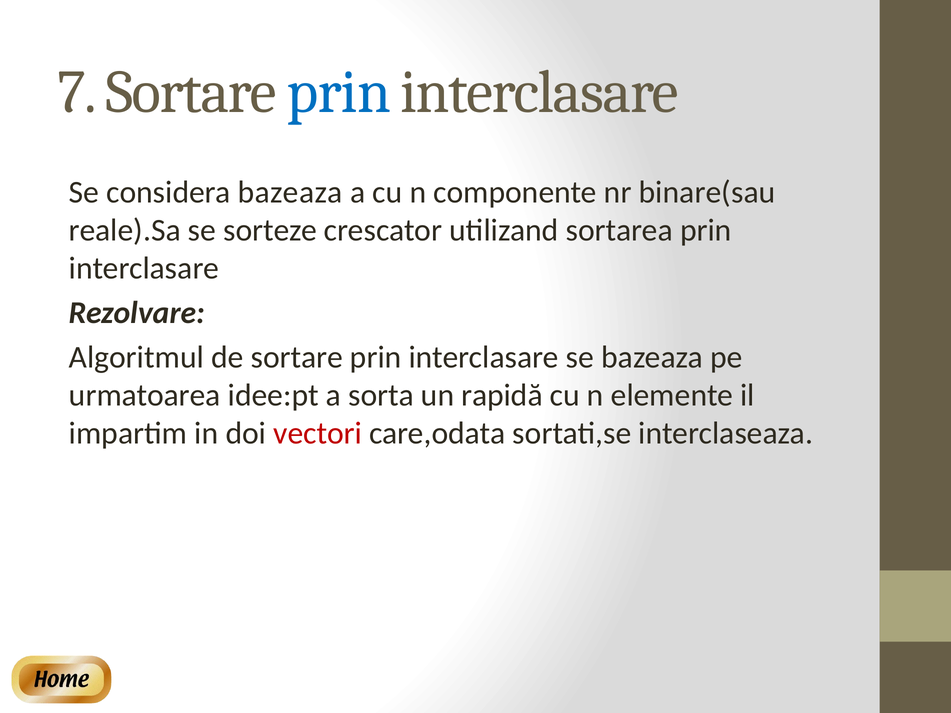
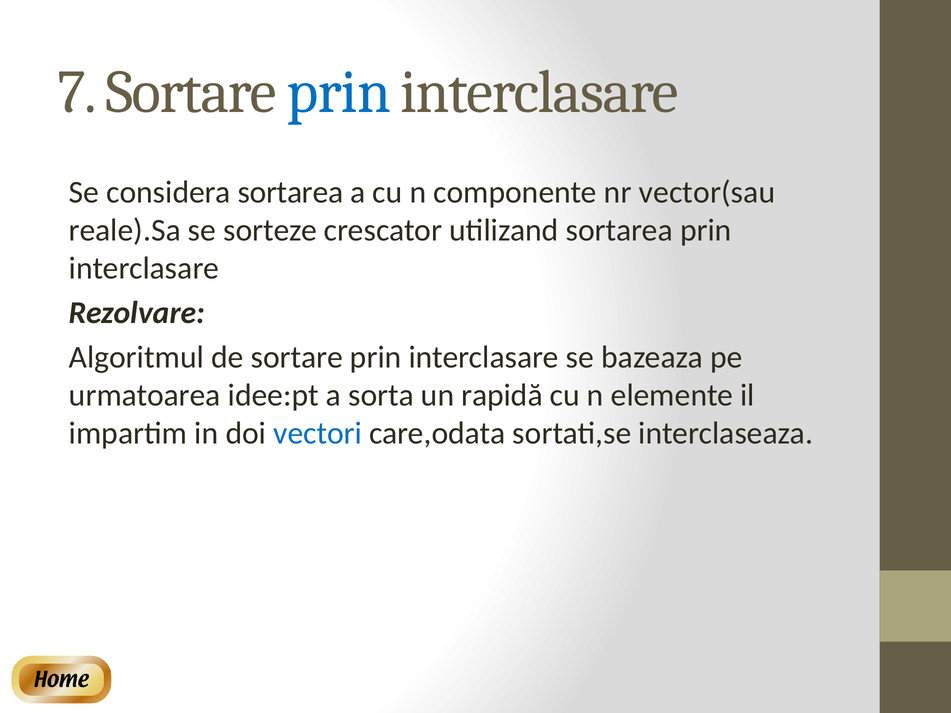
considera bazeaza: bazeaza -> sortarea (290, 192)
binare(sau: binare(sau -> vector(sau (707, 192)
vectori colour: red -> blue (318, 433)
